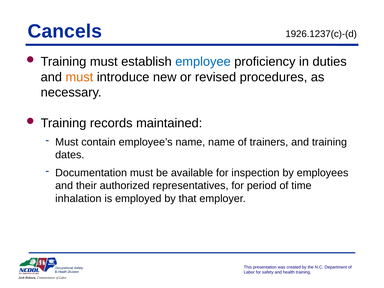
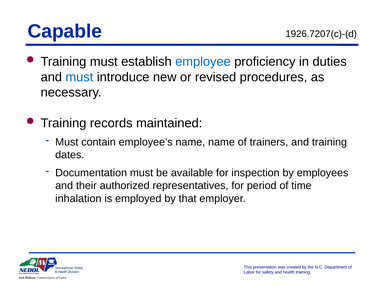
Cancels: Cancels -> Capable (65, 31)
1926.1237(c)-(d: 1926.1237(c)-(d -> 1926.7207(c)-(d (321, 34)
must colour: orange -> blue (79, 77)
